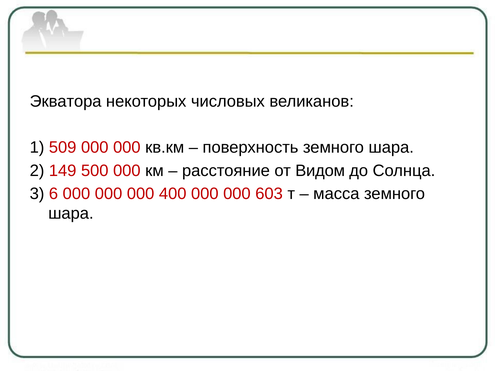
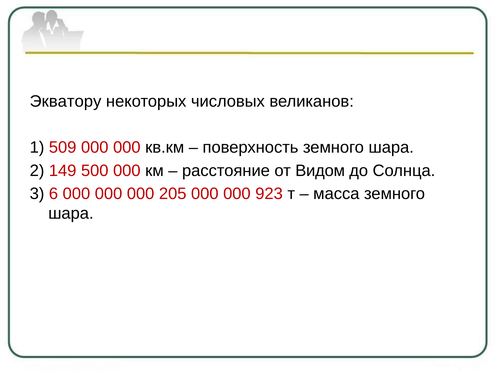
Экватора: Экватора -> Экватору (66, 101)
400: 400 -> 205 (173, 194)
603: 603 -> 923 (269, 194)
